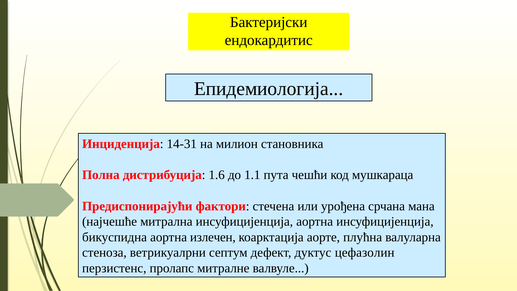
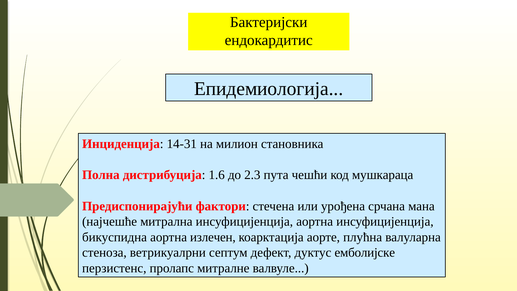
1.1: 1.1 -> 2.3 (252, 175)
цефазолин: цефазолин -> емболијске (365, 252)
